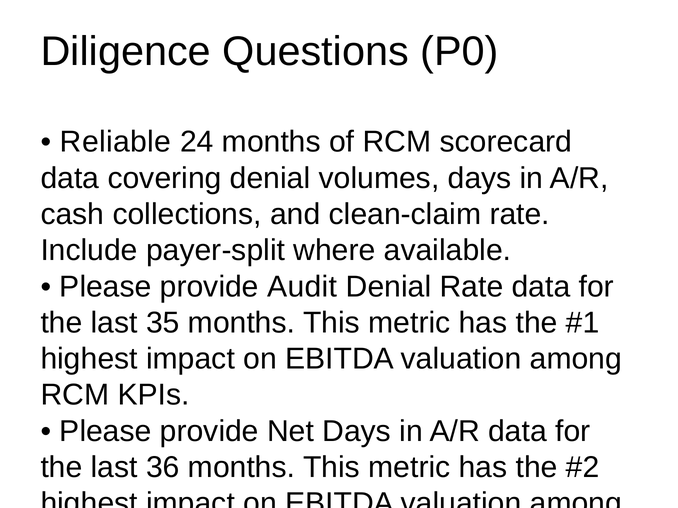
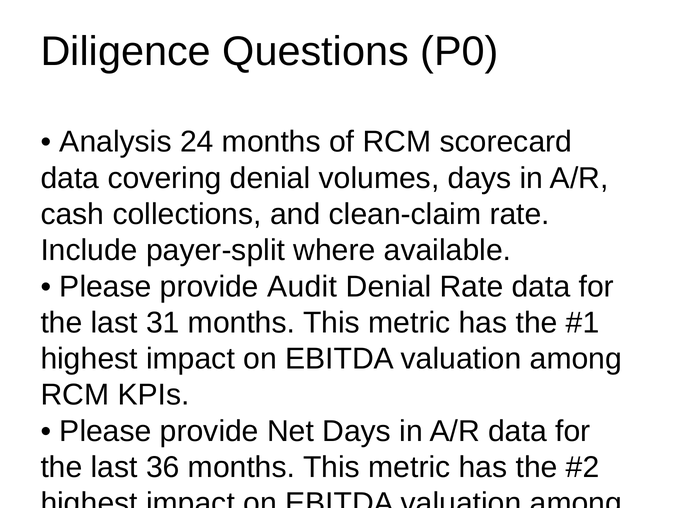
Reliable: Reliable -> Analysis (116, 142)
35: 35 -> 31 (163, 323)
